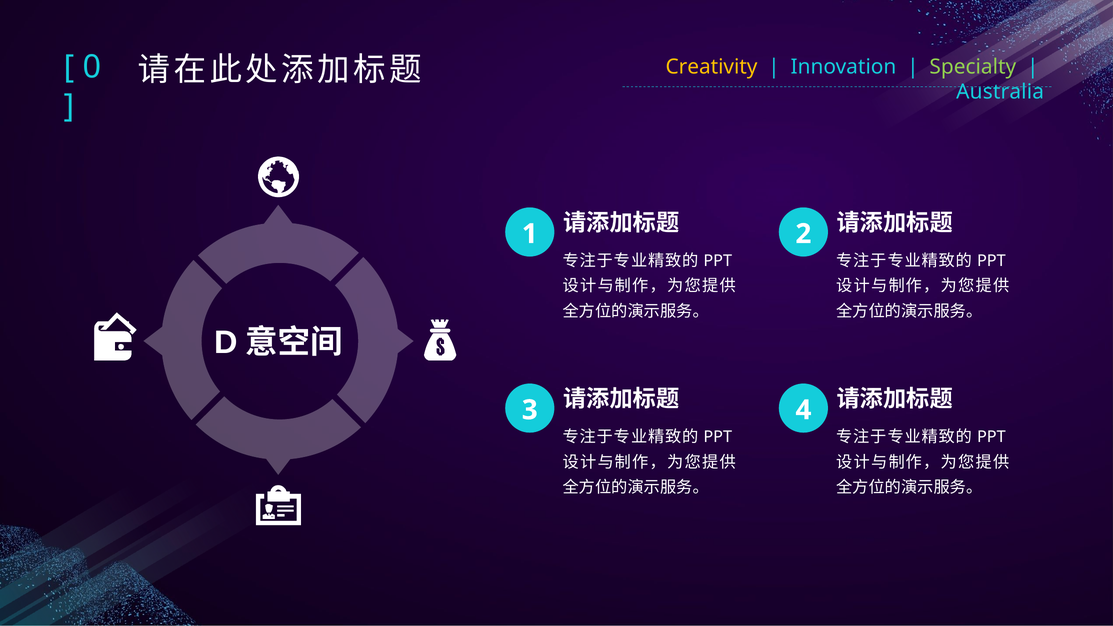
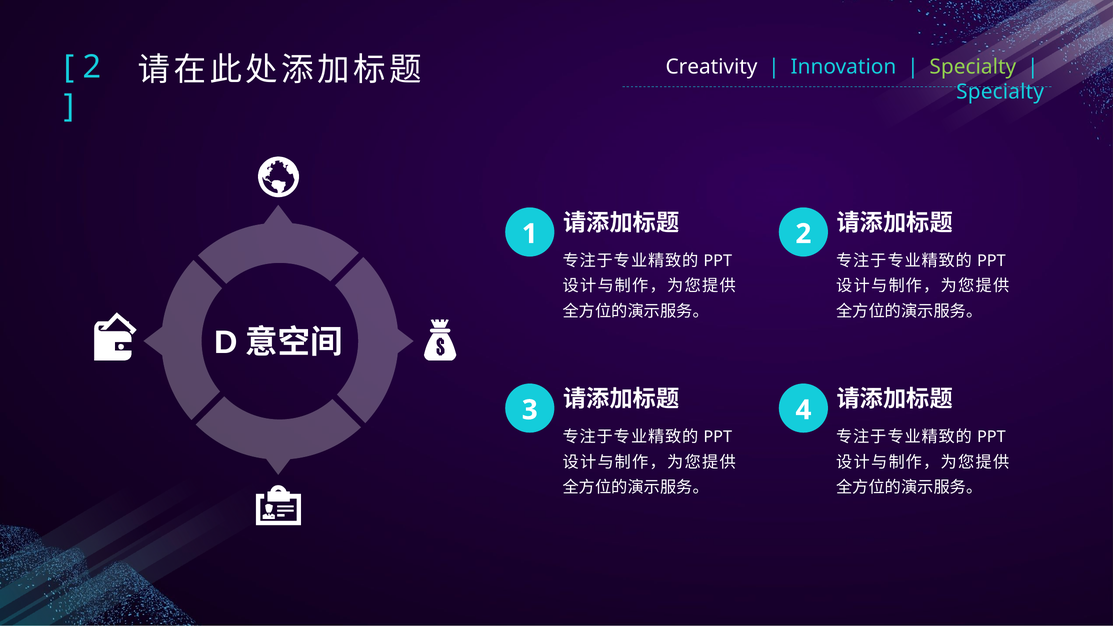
Creativity colour: yellow -> white (712, 67)
0: 0 -> 2 (92, 67)
Australia: Australia -> Specialty (1000, 92)
